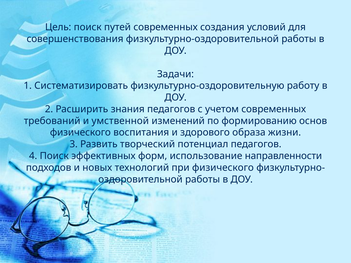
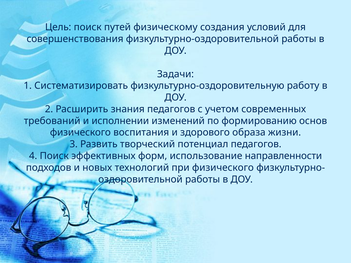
путей современных: современных -> физическому (166, 27)
умственной: умственной -> исполнении (120, 121)
